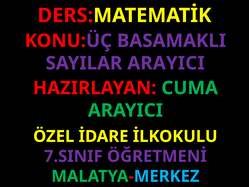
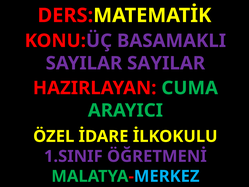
SAYILAR ARAYICI: ARAYICI -> SAYILAR (166, 63)
7.SINIF: 7.SINIF -> 1.SINIF (73, 156)
